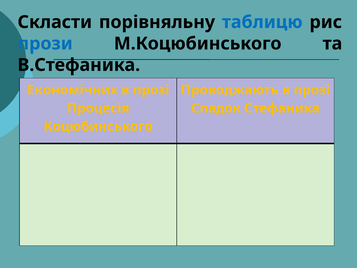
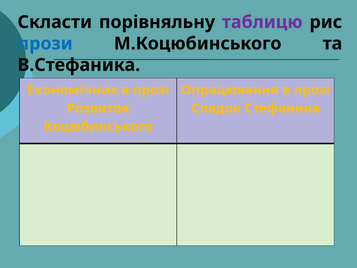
таблицю colour: blue -> purple (262, 22)
Проводжають: Проводжають -> Опрацювання (230, 90)
Процесія: Процесія -> Розвиток (98, 108)
